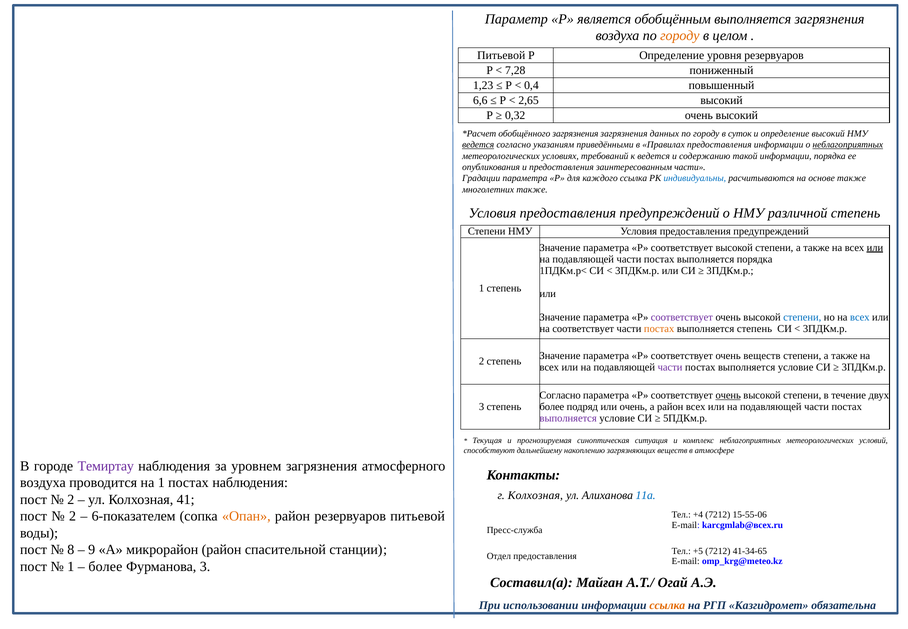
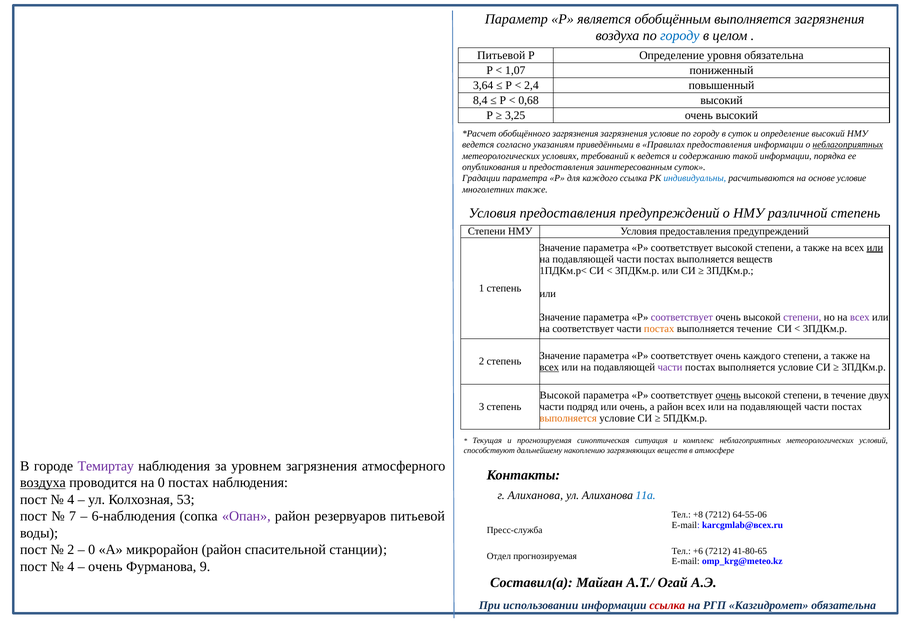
городу colour: orange -> blue (680, 36)
уровня резервуаров: резервуаров -> обязательна (774, 55)
7,28: 7,28 -> 1,07 (515, 70)
1,23: 1,23 -> 3,64 (483, 85)
0,4: 0,4 -> 2,4 (531, 85)
6,6: 6,6 -> 8,4 (480, 100)
2,65: 2,65 -> 0,68 (529, 100)
0,32: 0,32 -> 3,25 (515, 115)
загрязнения данных: данных -> условие (665, 134)
ведется underline: present -> none (478, 145)
заинтересованным части: части -> суток (690, 167)
основе также: также -> условие (852, 178)
выполняется порядка: порядка -> веществ (755, 259)
степени colour: blue -> purple (802, 317)
всех colour: blue -> purple (860, 317)
выполняется степень: степень -> течение (755, 329)
очень веществ: веществ -> каждого (762, 355)
всех underline: none -> present (549, 367)
Согласно: Согласно -> Высокой (560, 395)
более: более -> части (552, 407)
выполняется colour: purple -> orange (568, 418)
воздуха underline: none -> present (43, 482)
на 1: 1 -> 0 (161, 482)
г Колхозная: Колхозная -> Алиханова (535, 495)
2: 2 -> 4 (71, 499)
41: 41 -> 53 (186, 499)
2: 2 -> 7 (73, 516)
6-показателем: 6-показателем -> 6-наблюдения (134, 516)
Опан colour: orange -> purple (246, 516)
+4: +4 -> +8 (698, 514)
15-55-06: 15-55-06 -> 64-55-06 (750, 514)
8: 8 -> 2 (71, 549)
9: 9 -> 0 (92, 549)
+5: +5 -> +6 (698, 551)
41-34-65: 41-34-65 -> 41-80-65 (750, 551)
Отдел предоставления: предоставления -> прогнозируемая (545, 556)
1: 1 -> 4 (71, 566)
более: более -> очень (105, 566)
Фурманова 3: 3 -> 9 (205, 566)
ссылка colour: orange -> red (667, 605)
